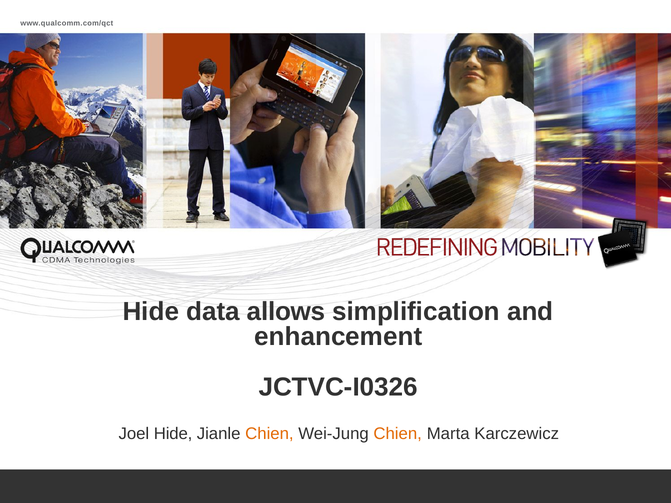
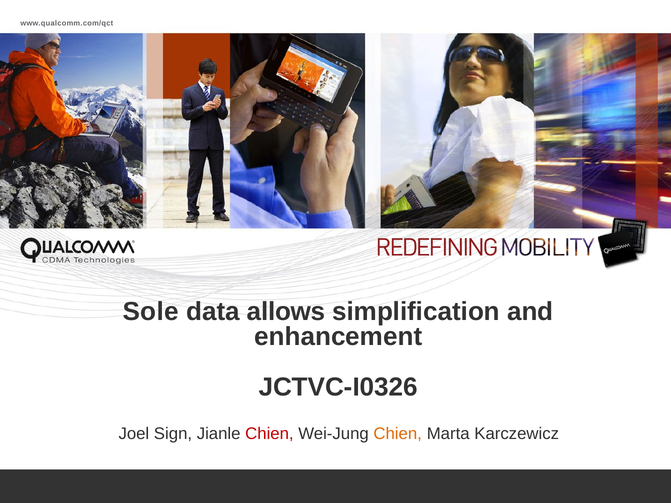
Hide: Hide -> Sole (151, 312)
Joel Hide: Hide -> Sign (173, 434)
Chien colour: orange -> red (269, 434)
